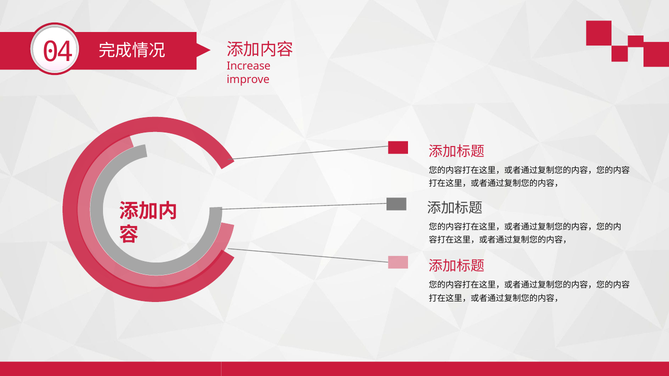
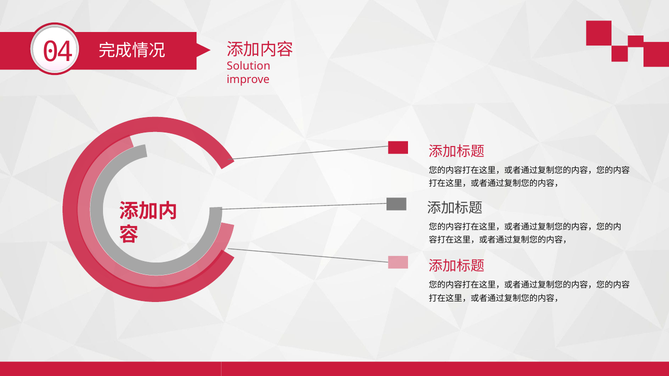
Increase: Increase -> Solution (249, 66)
